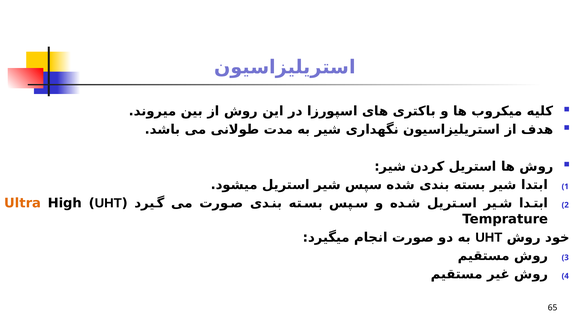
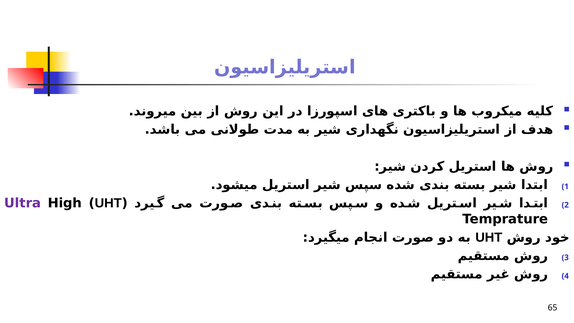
Ultra colour: orange -> purple (23, 203)
